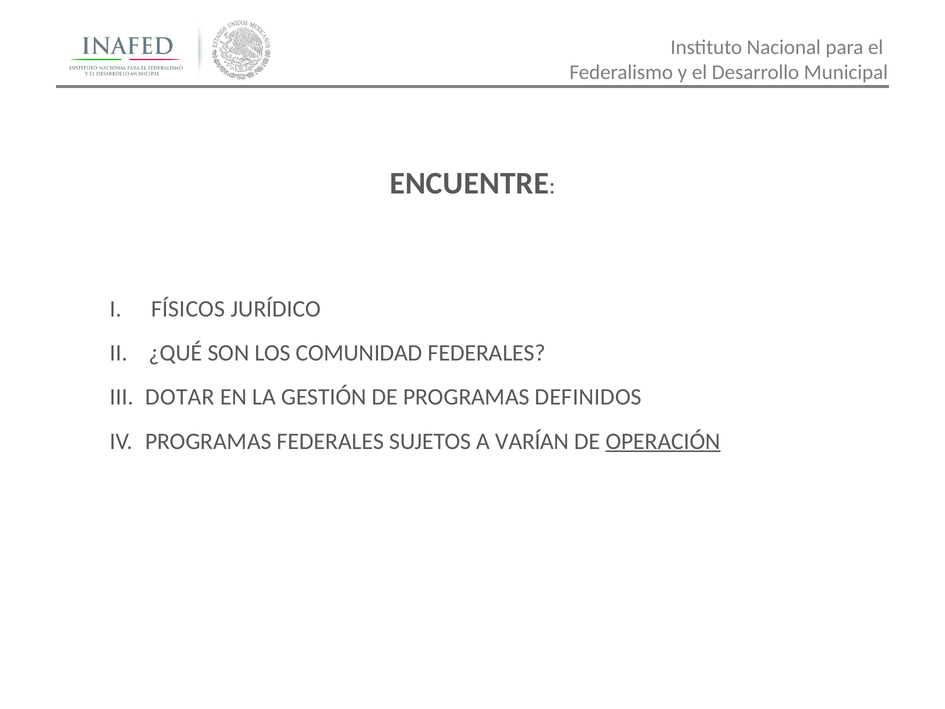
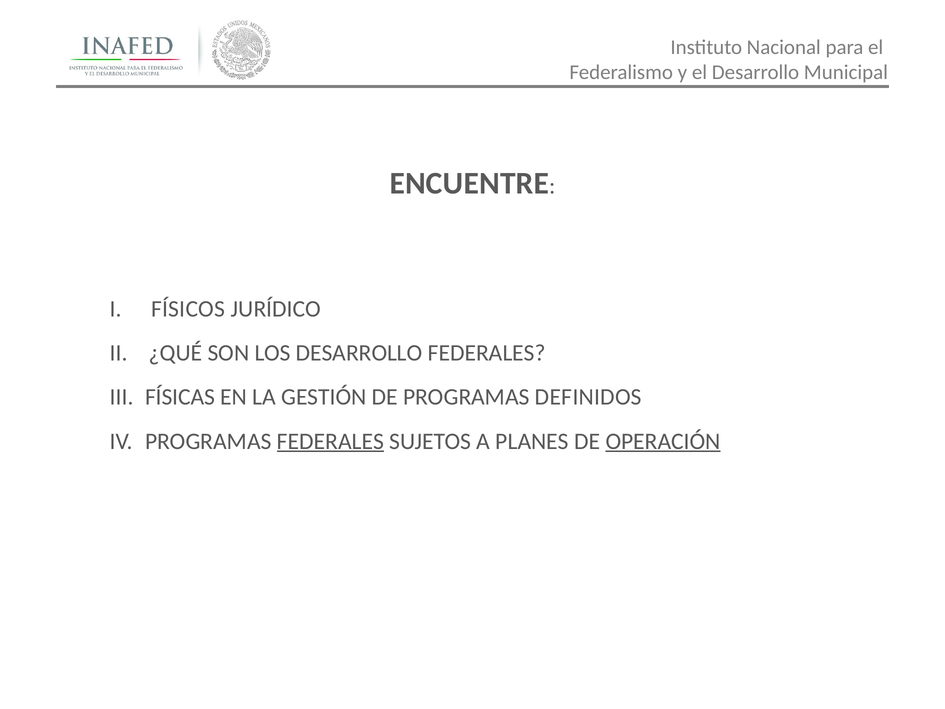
LOS COMUNIDAD: COMUNIDAD -> DESARROLLO (359, 353)
DOTAR: DOTAR -> FÍSICAS (180, 397)
FEDERALES underline: none -> present (330, 441)
VARÍAN: VARÍAN -> PLANES (532, 441)
